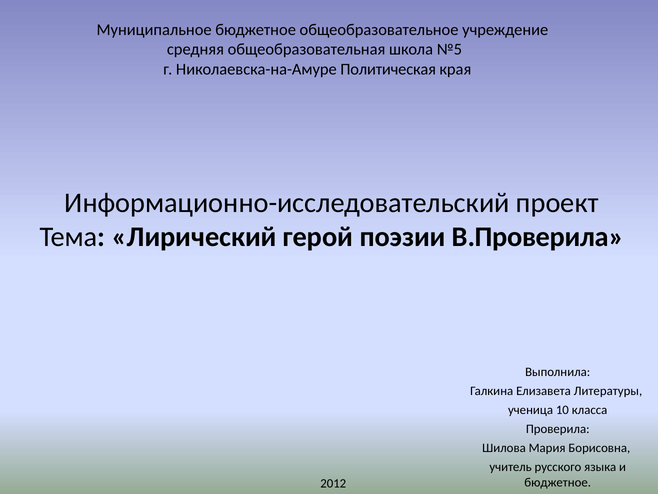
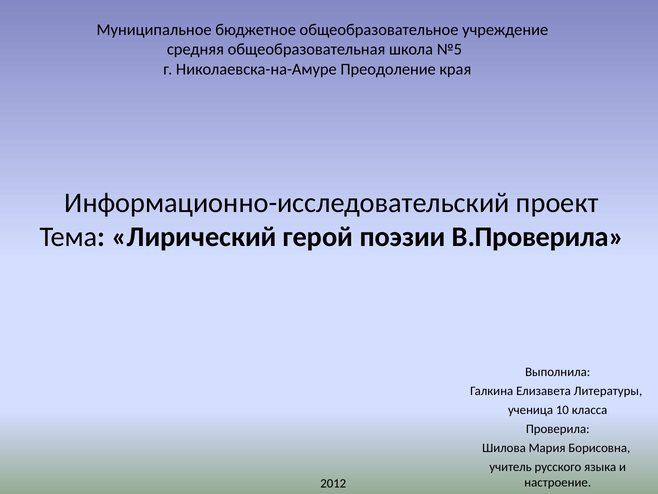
Политическая: Политическая -> Преодоление (388, 69)
бюджетное: бюджетное -> настроение (558, 482)
